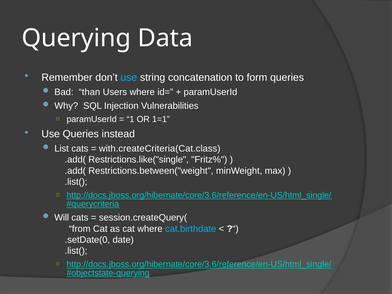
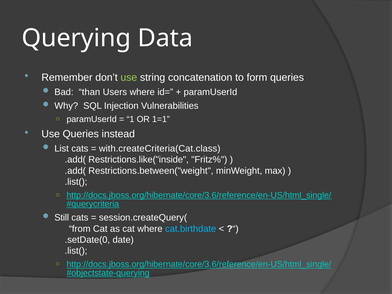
use colour: light blue -> light green (129, 77)
Restrictions.like("single: Restrictions.like("single -> Restrictions.like("inside (139, 160)
Will: Will -> Still (62, 218)
